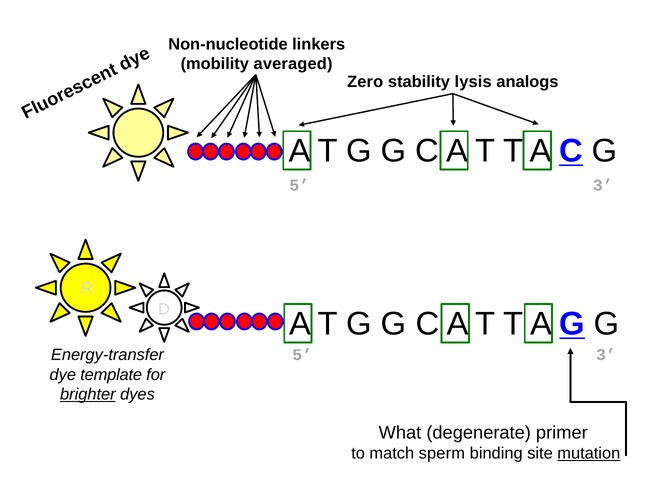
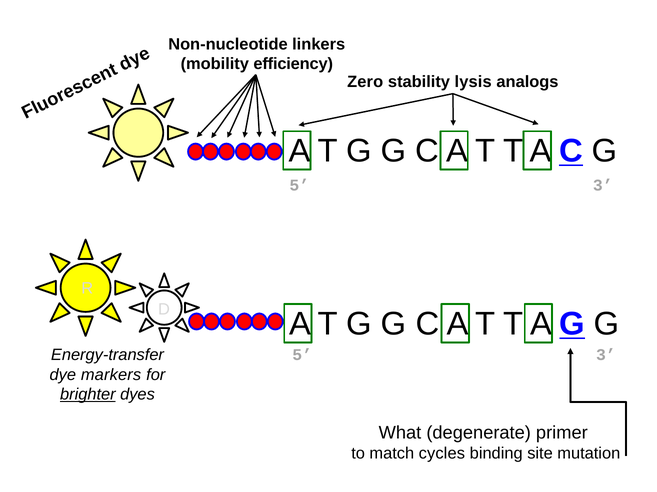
averaged: averaged -> efficiency (293, 64)
template: template -> markers (111, 375)
sperm: sperm -> cycles (442, 454)
mutation underline: present -> none (589, 454)
